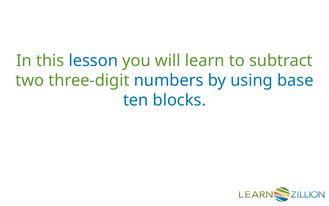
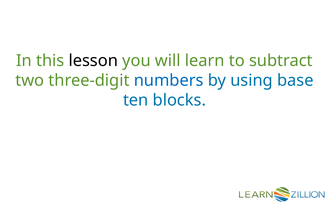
lesson colour: blue -> black (93, 61)
